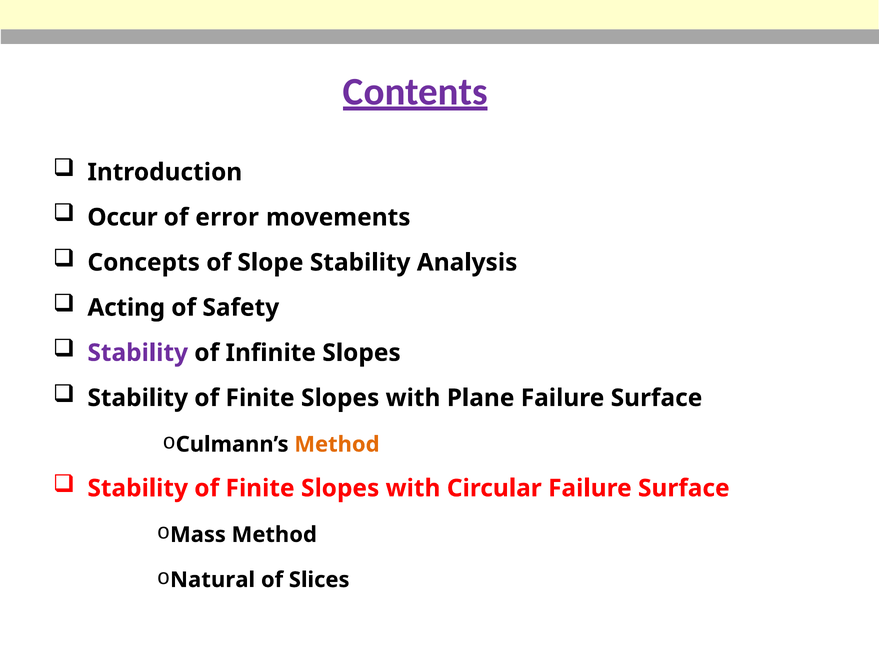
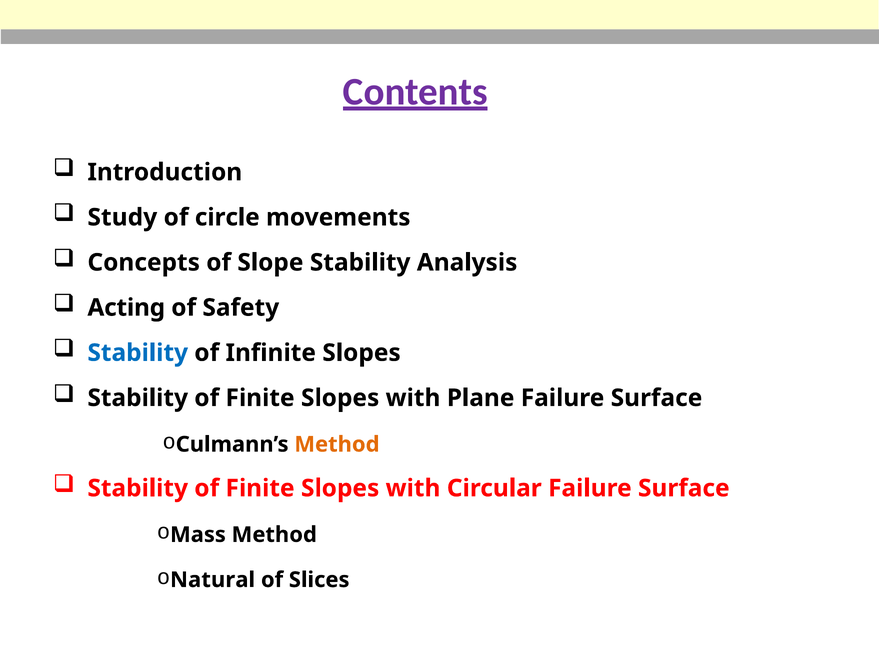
Occur: Occur -> Study (122, 217)
error: error -> circle (227, 217)
Stability colour: purple -> blue (138, 353)
